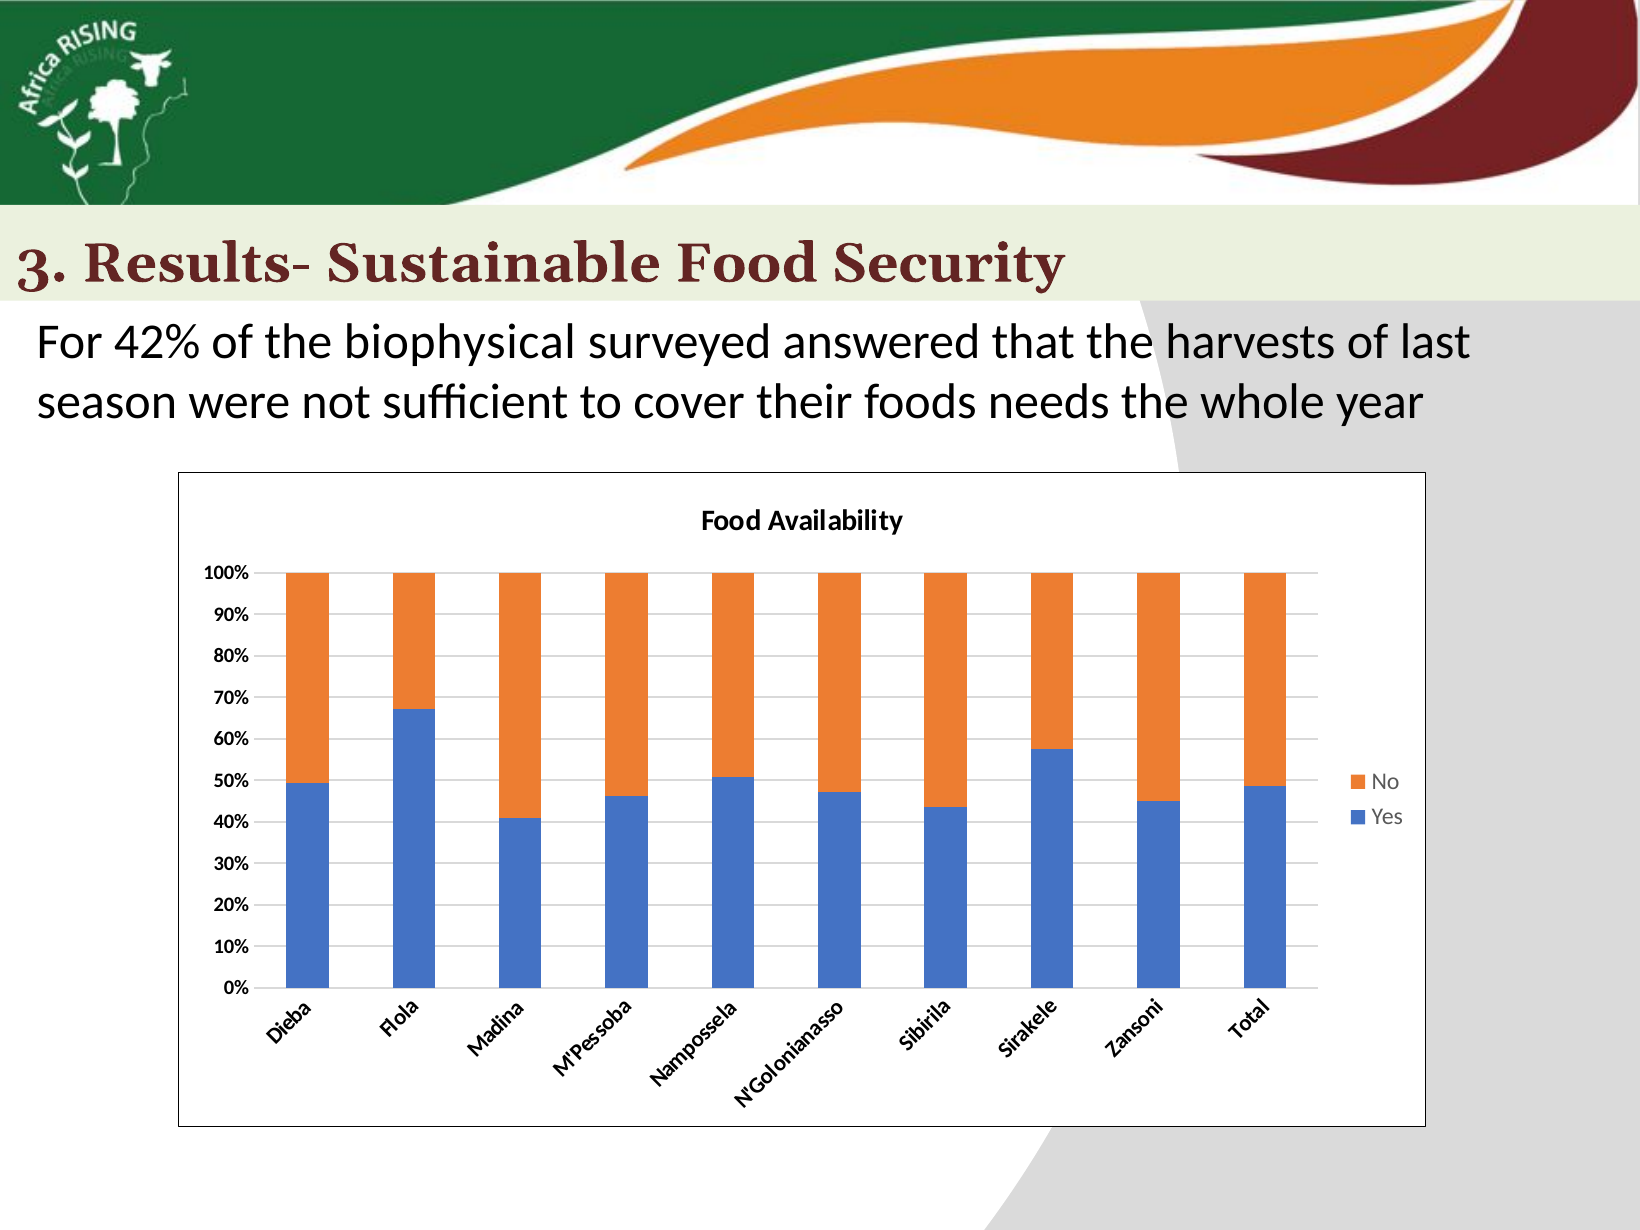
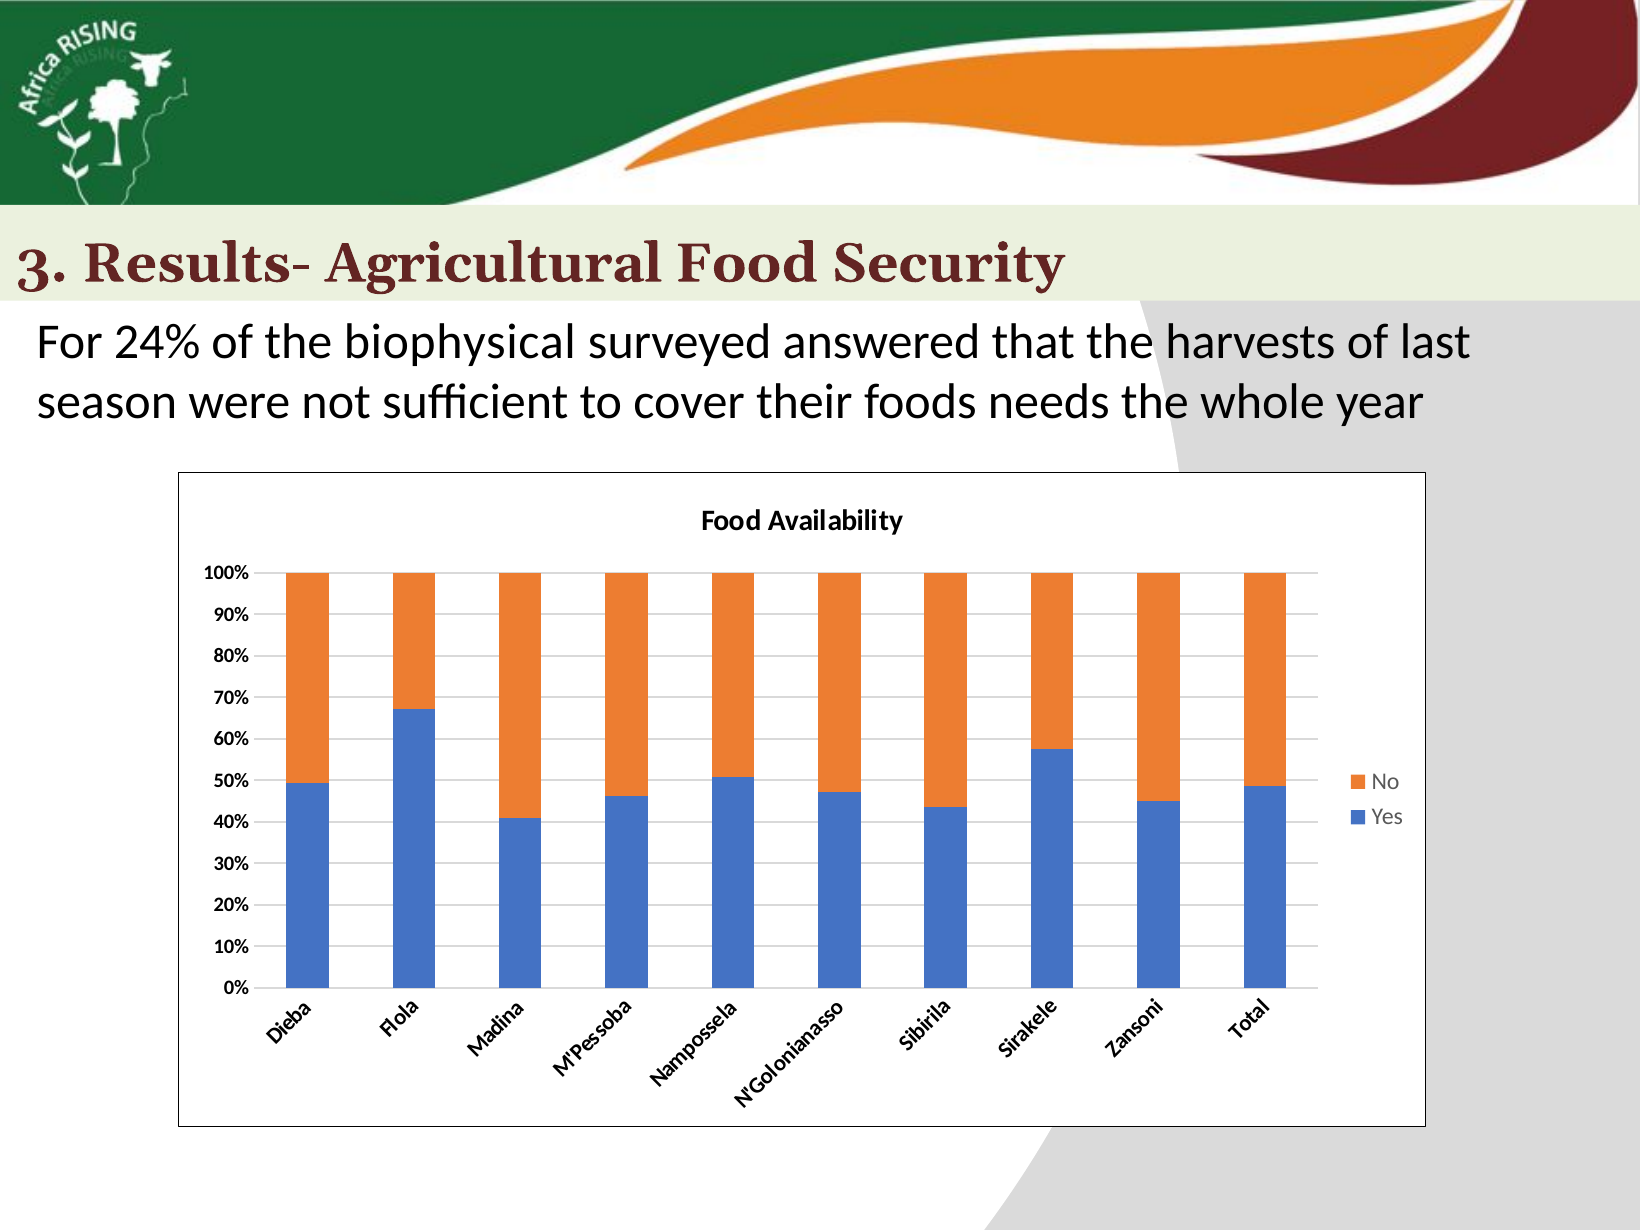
Sustainable: Sustainable -> Agricultural (494, 263)
42%: 42% -> 24% (157, 342)
